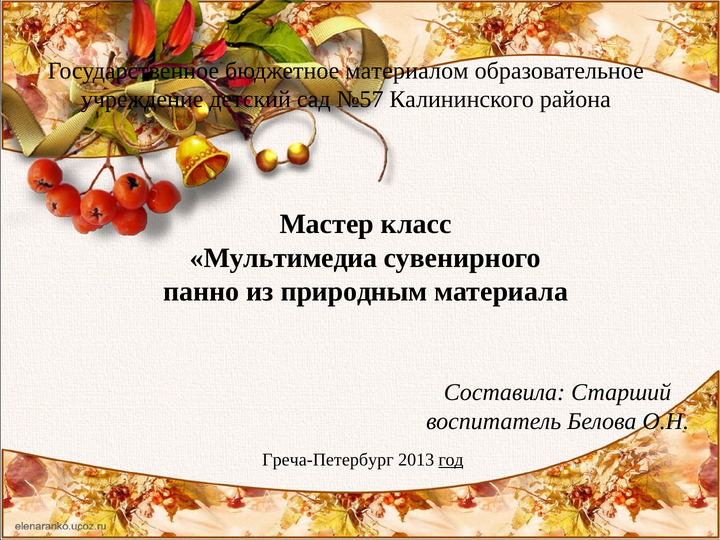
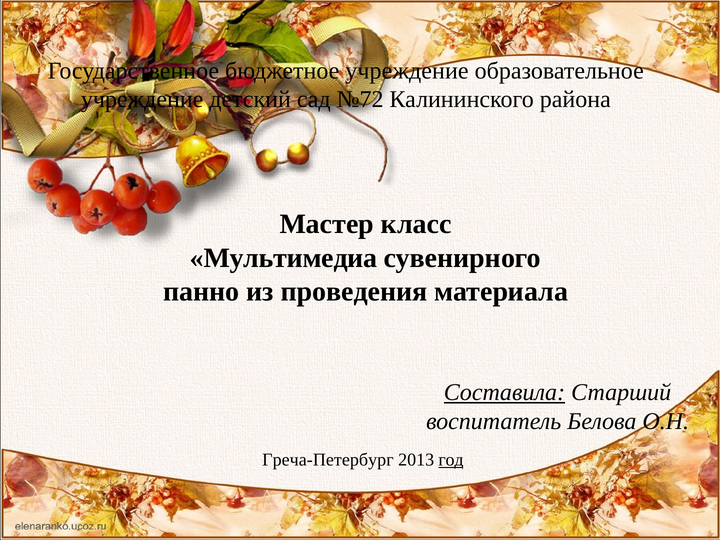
бюджетное материалом: материалом -> учреждение (407, 71)
№57: №57 -> №72 (360, 100)
природным: природным -> проведения (354, 291)
Составила underline: none -> present (504, 392)
